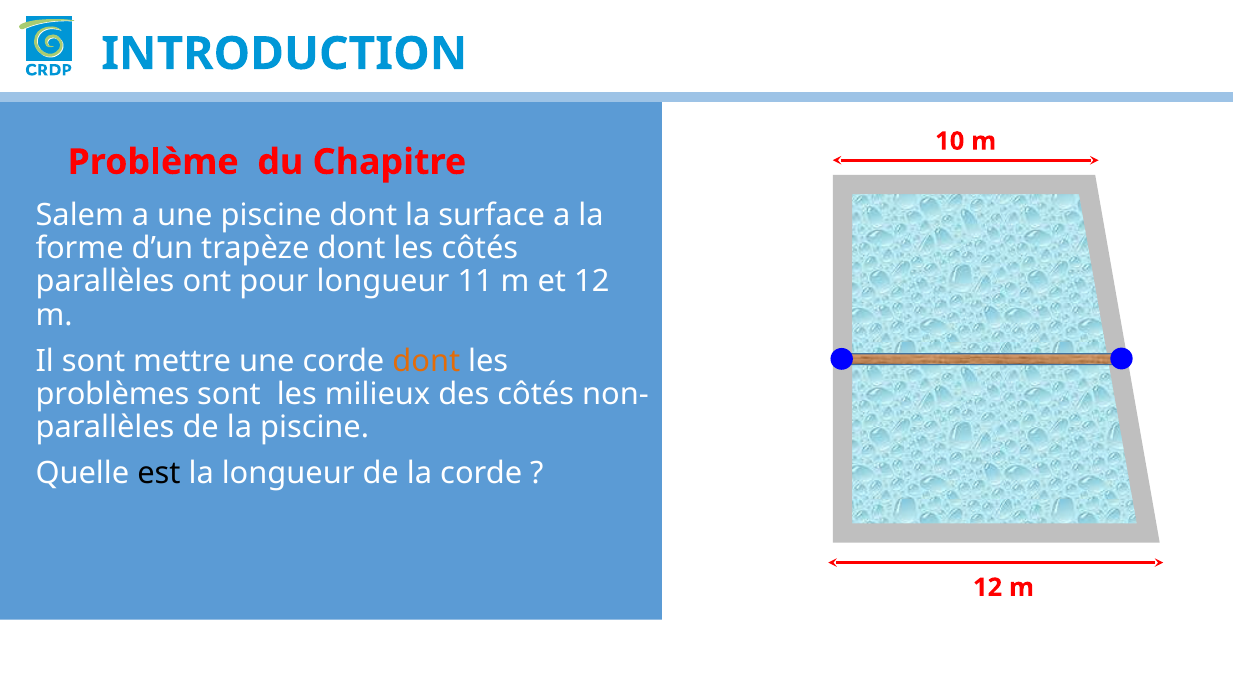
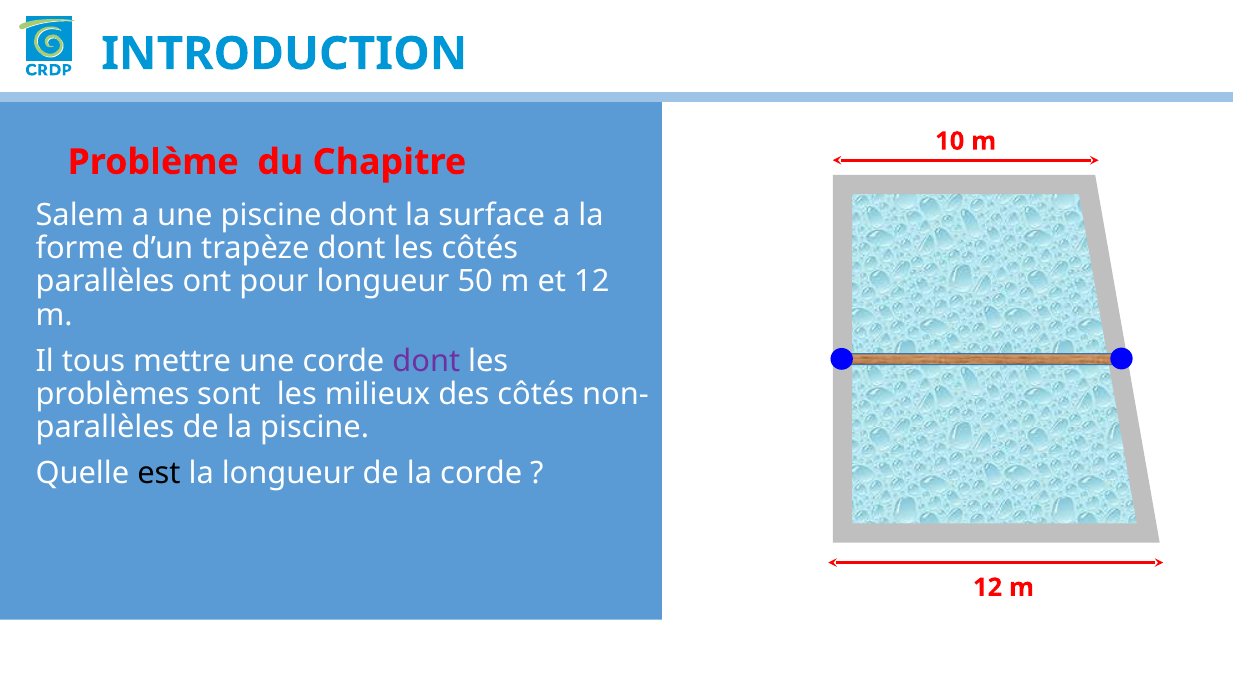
11: 11 -> 50 (475, 282)
Il sont: sont -> tous (94, 361)
dont colour: orange -> purple (426, 361)
